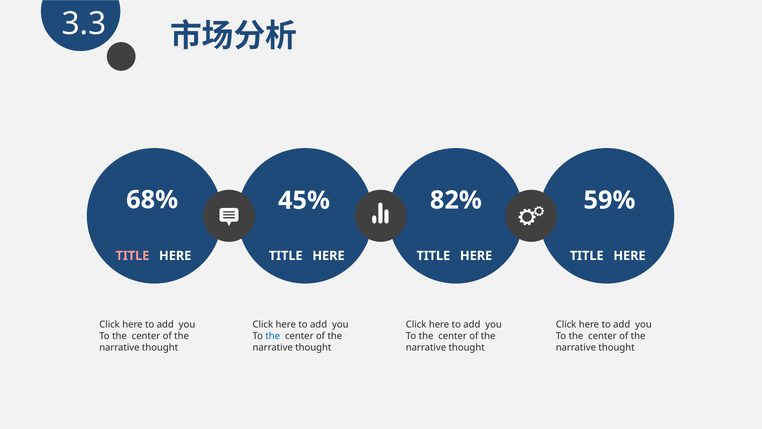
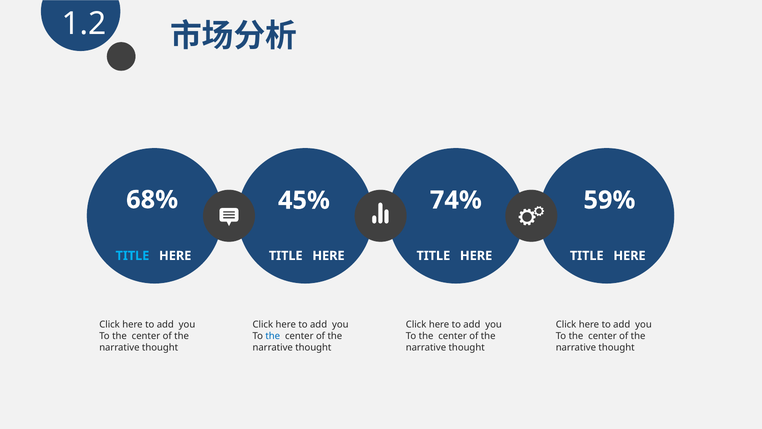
3.3: 3.3 -> 1.2 (84, 24)
82%: 82% -> 74% (456, 200)
TITLE colour: pink -> light blue (132, 255)
